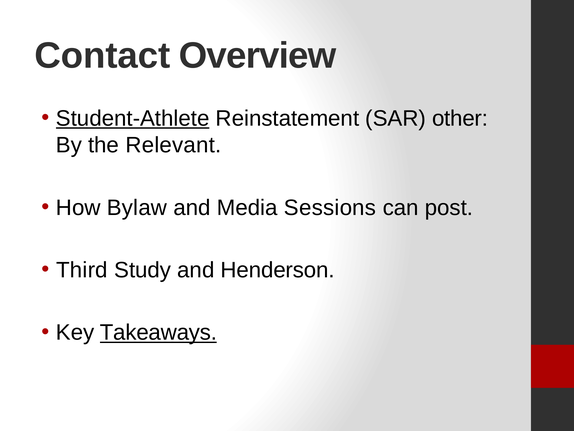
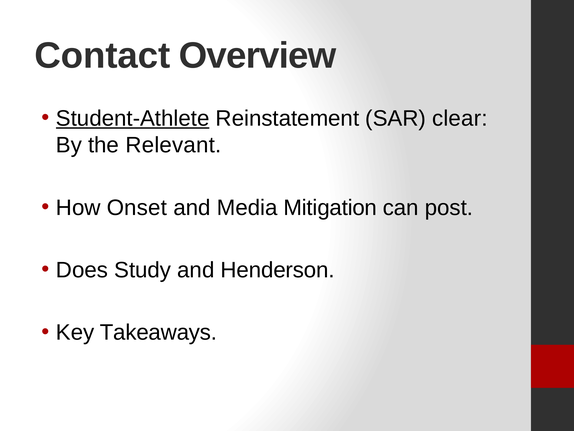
other: other -> clear (460, 118)
Bylaw: Bylaw -> Onset (137, 207)
Sessions: Sessions -> Mitigation (330, 207)
Third: Third -> Does (82, 270)
Takeaways underline: present -> none (158, 332)
